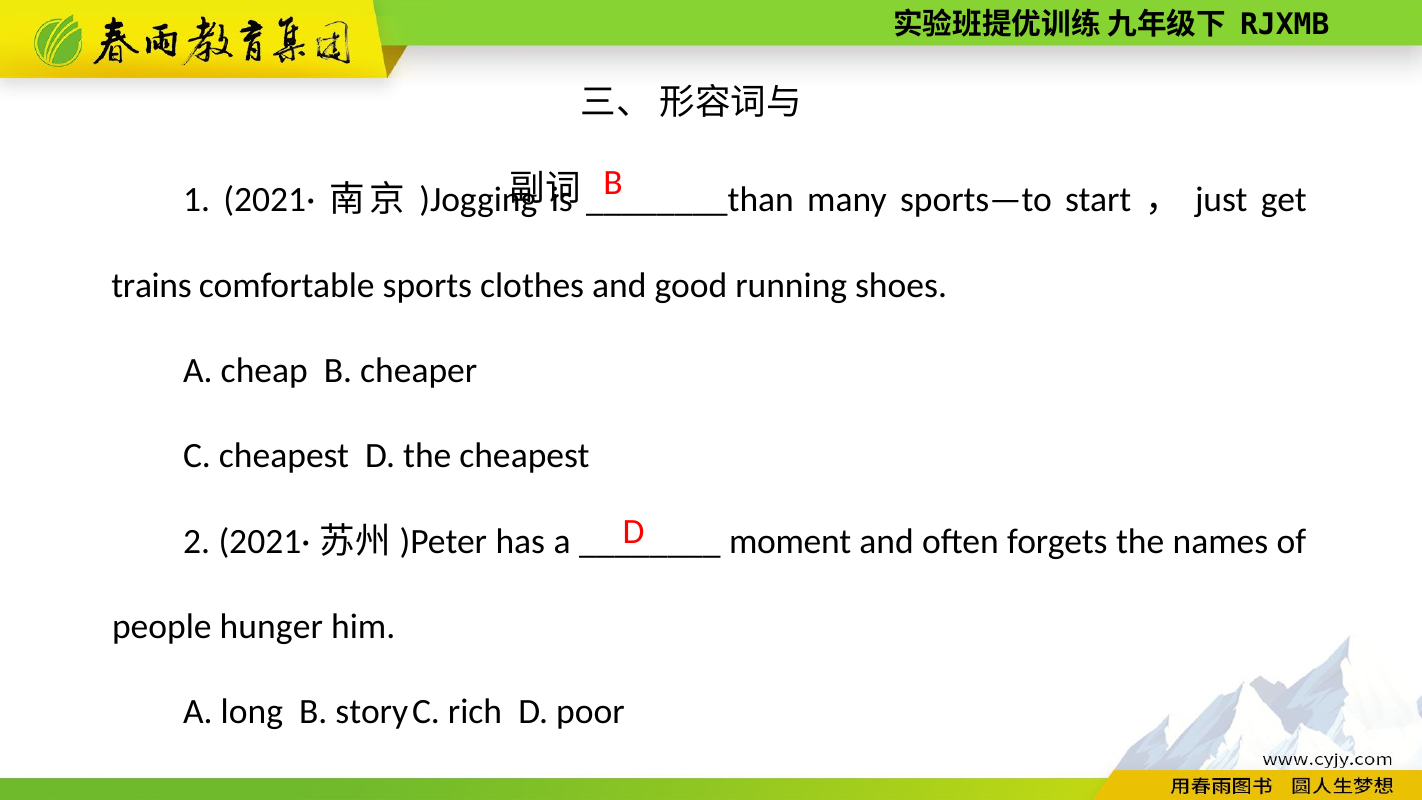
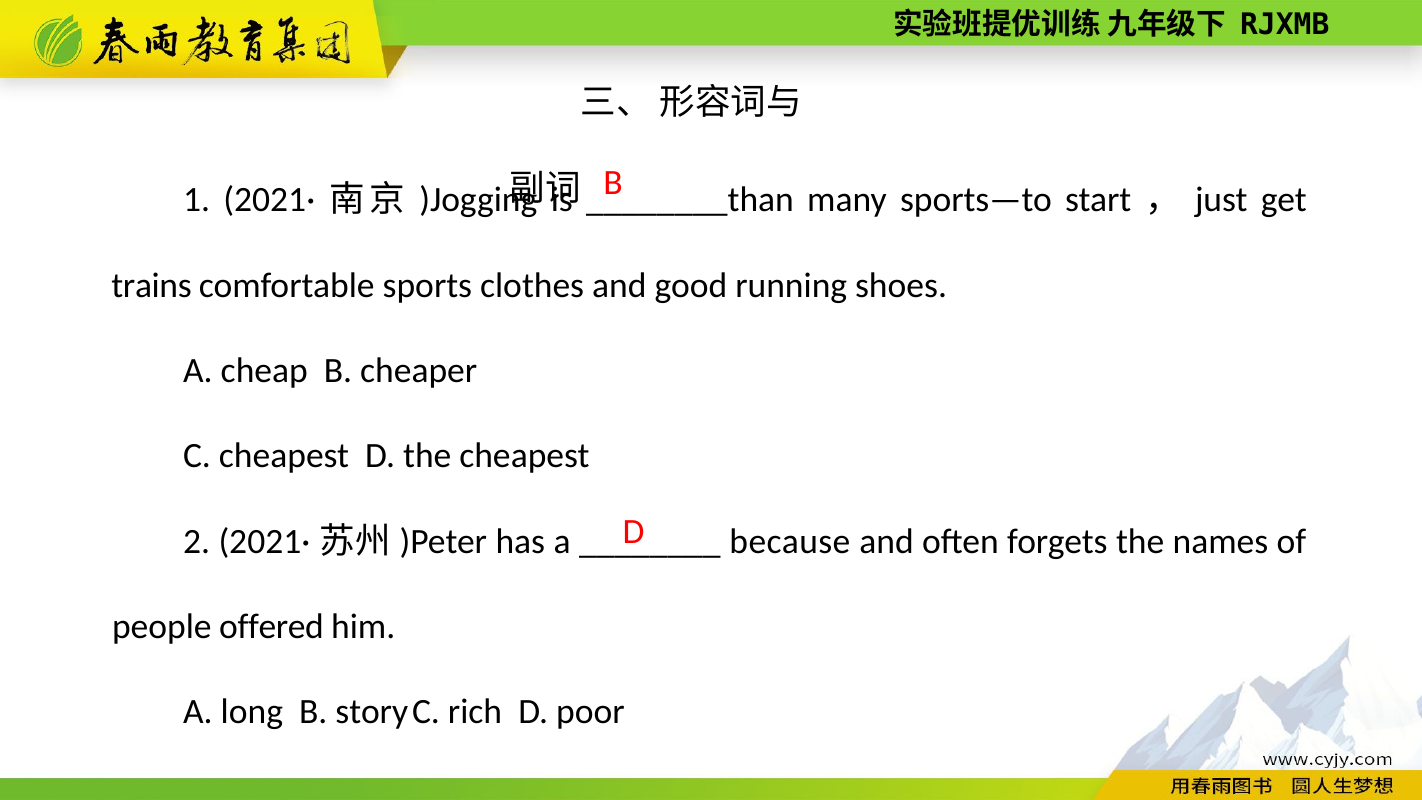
moment: moment -> because (790, 541)
hunger: hunger -> offered (271, 627)
